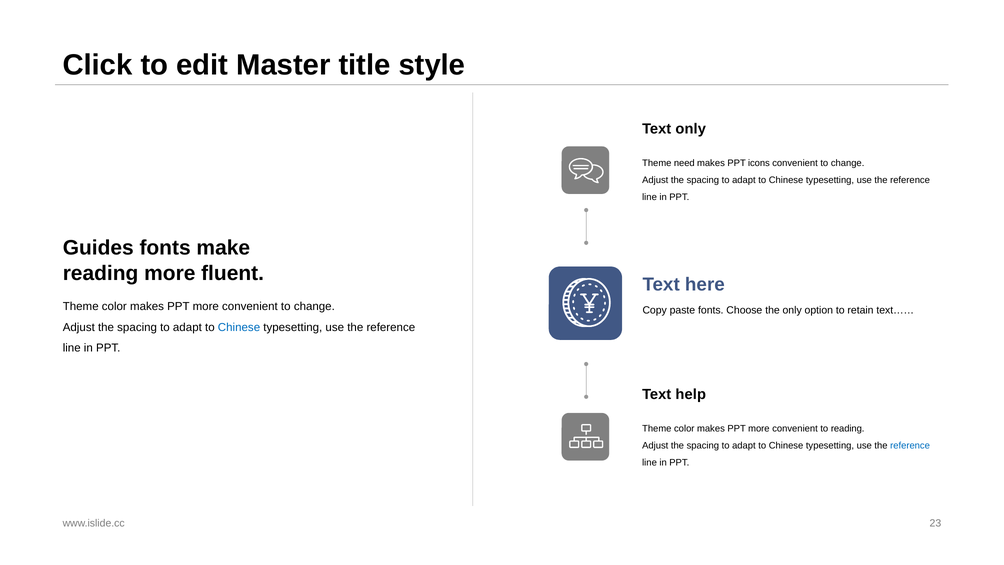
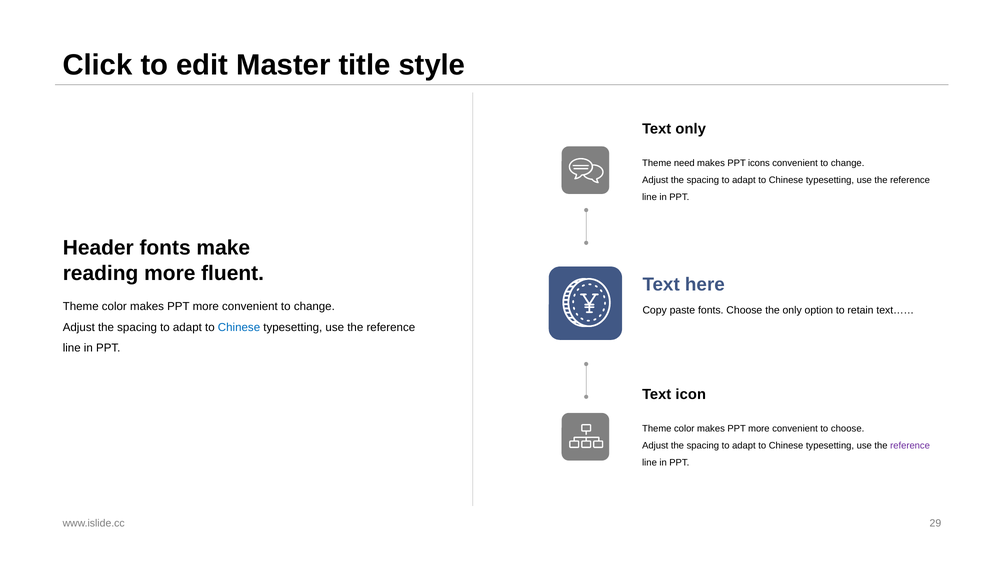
Guides: Guides -> Header (98, 248)
help: help -> icon (691, 394)
to reading: reading -> choose (848, 428)
reference colour: blue -> purple (910, 445)
23: 23 -> 29 (935, 523)
